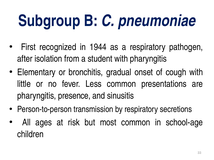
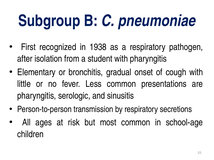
1944: 1944 -> 1938 (98, 47)
presence: presence -> serologic (74, 96)
